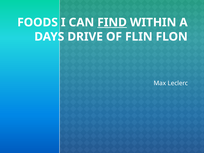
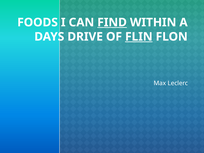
FLIN underline: none -> present (139, 37)
